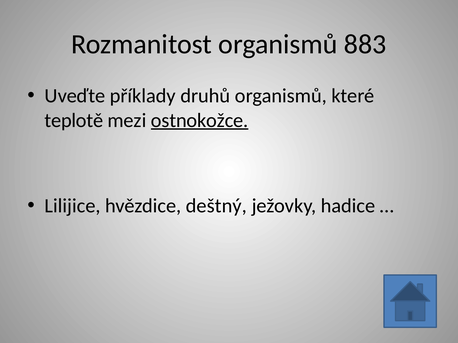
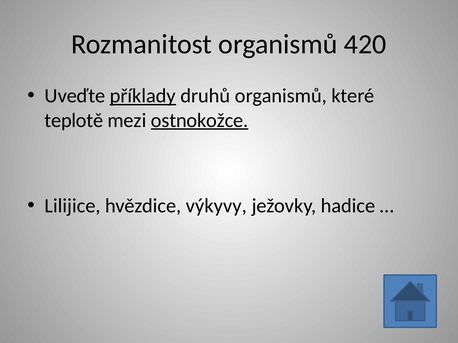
883: 883 -> 420 (365, 44)
příklady underline: none -> present (143, 96)
deštný: deštný -> výkyvy (216, 206)
